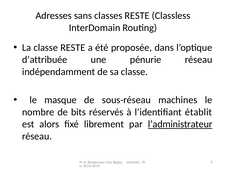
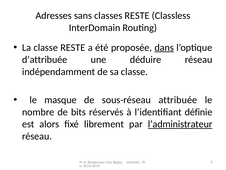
dans underline: none -> present (164, 47)
pénurie: pénurie -> déduire (146, 59)
machines: machines -> attribuée (178, 100)
établit: établit -> définie (199, 112)
